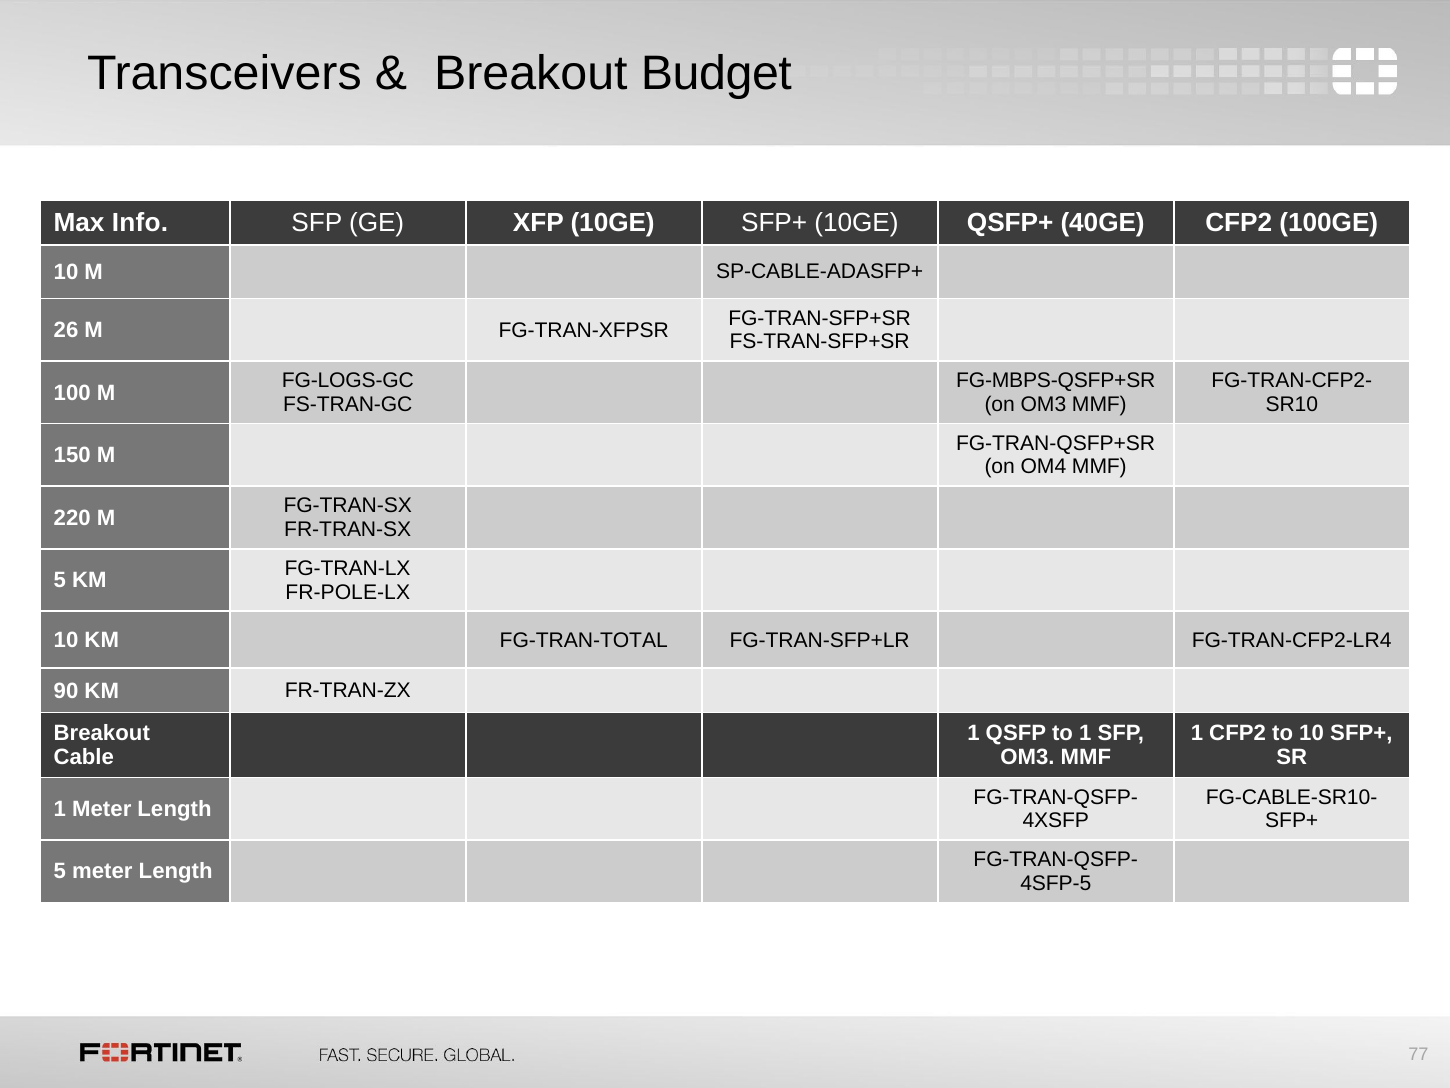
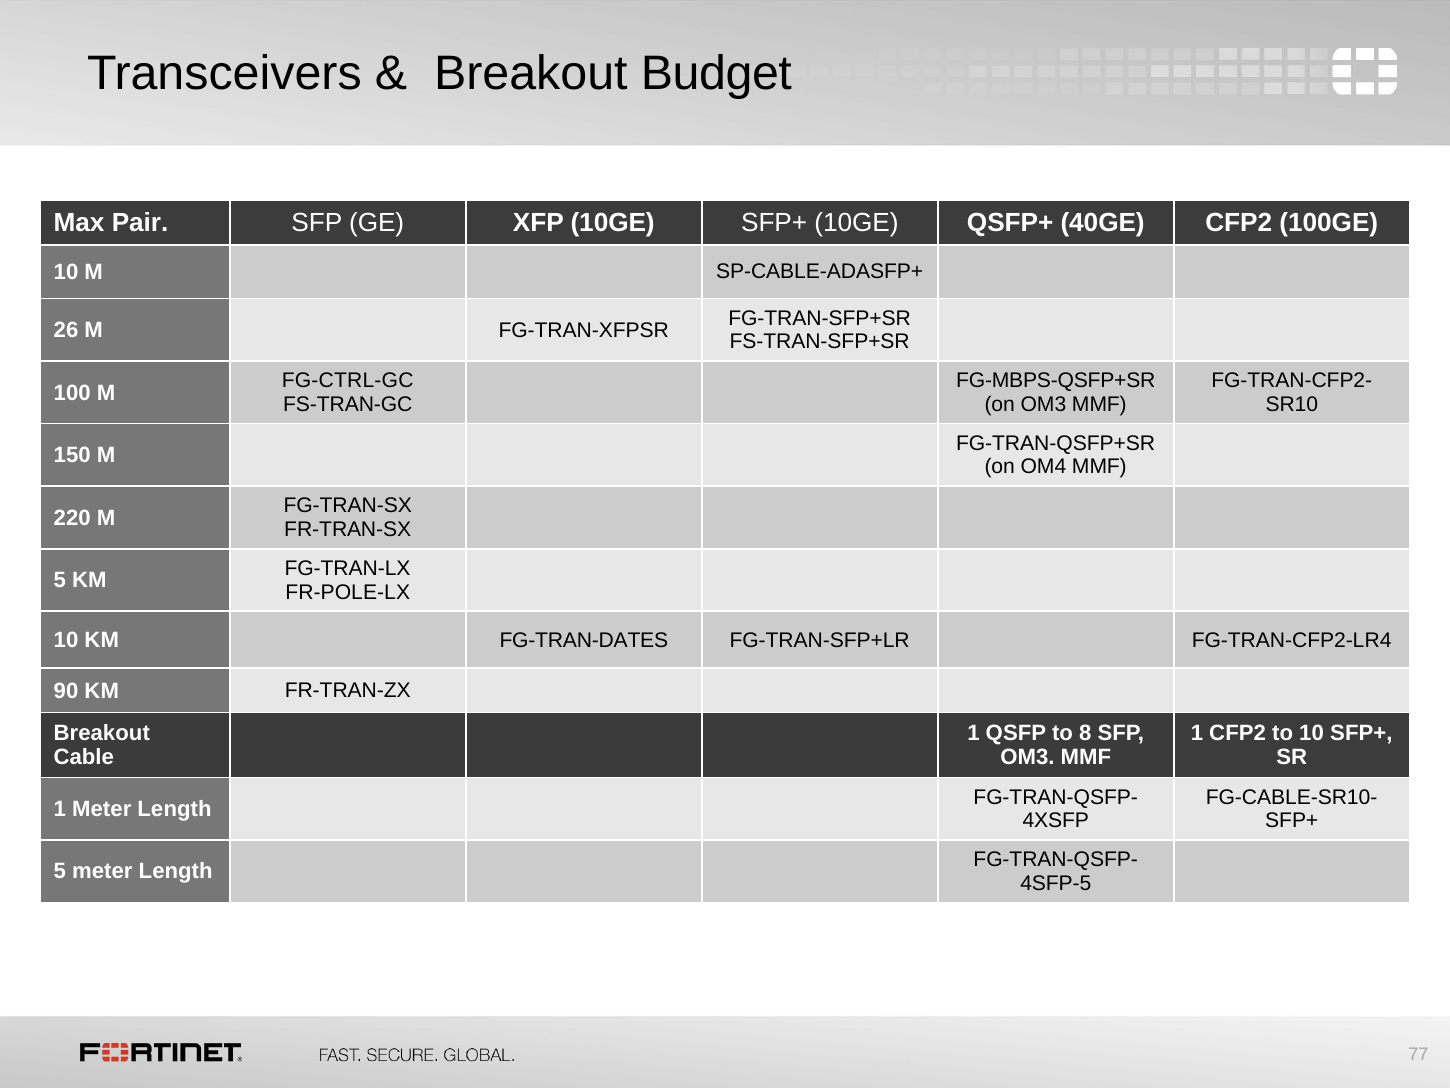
Info: Info -> Pair (140, 223)
FG-LOGS-GC: FG-LOGS-GC -> FG-CTRL-GC (348, 381)
FG-TRAN-TOTAL: FG-TRAN-TOTAL -> FG-TRAN-DATES (584, 640)
to 1: 1 -> 8 (1085, 733)
